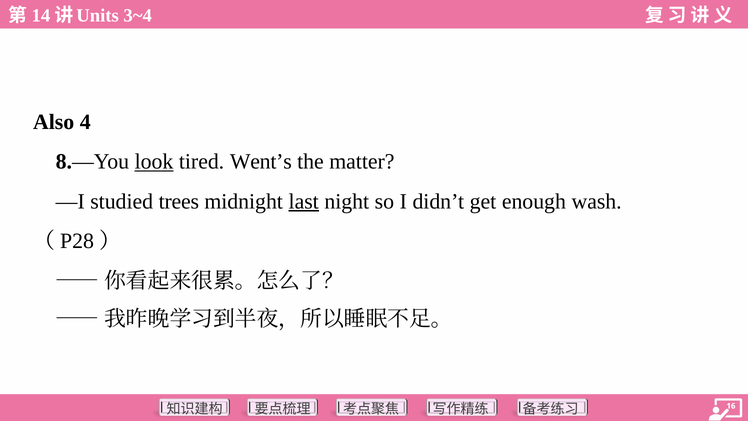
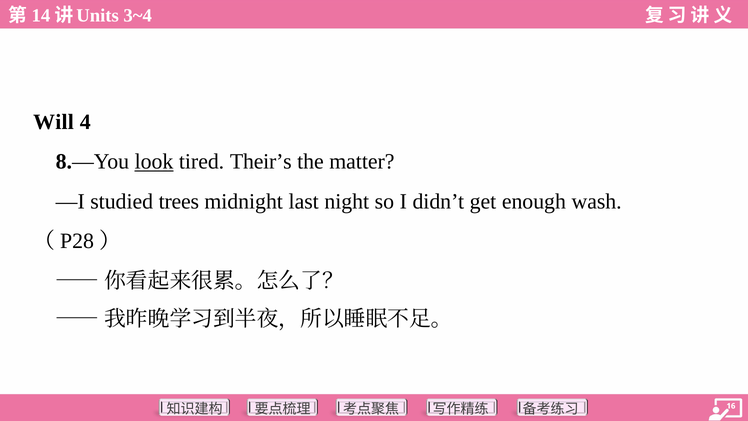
Also: Also -> Will (54, 122)
Went’s: Went’s -> Their’s (261, 162)
last underline: present -> none (304, 201)
